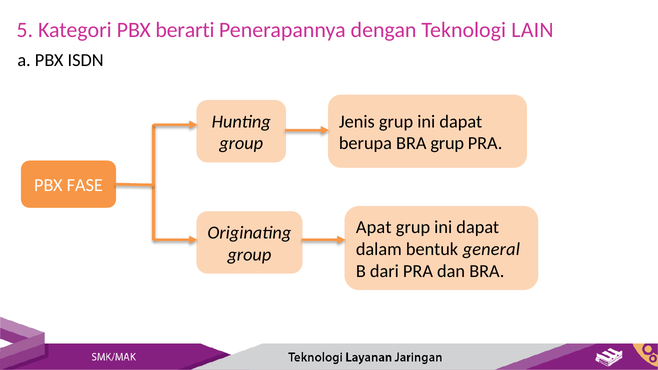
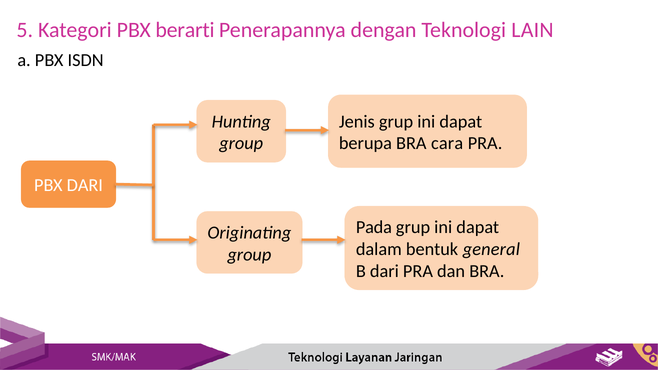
BRA grup: grup -> cara (447, 143)
PBX FASE: FASE -> DARI (85, 186)
Apat: Apat -> Pada (374, 227)
